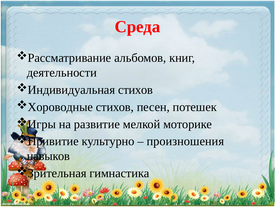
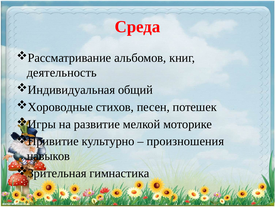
деятельности: деятельности -> деятельность (62, 72)
Индивидуальная стихов: стихов -> общий (135, 89)
